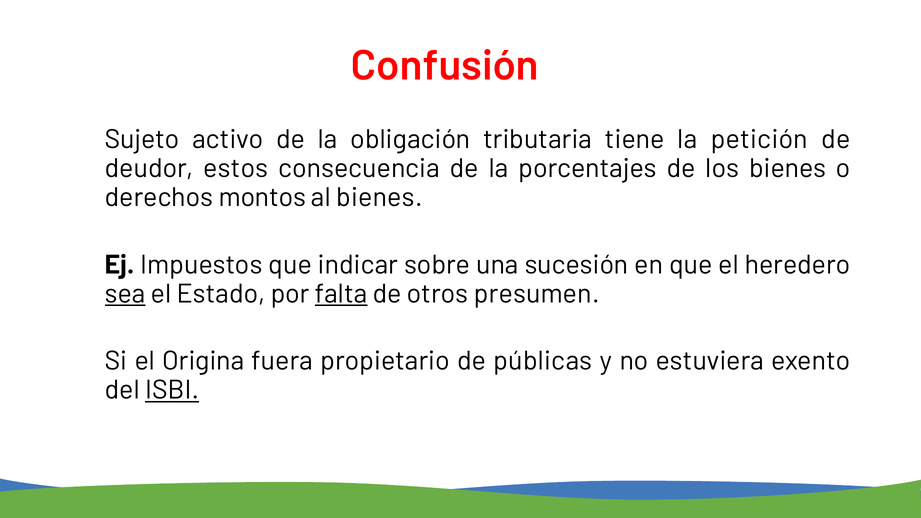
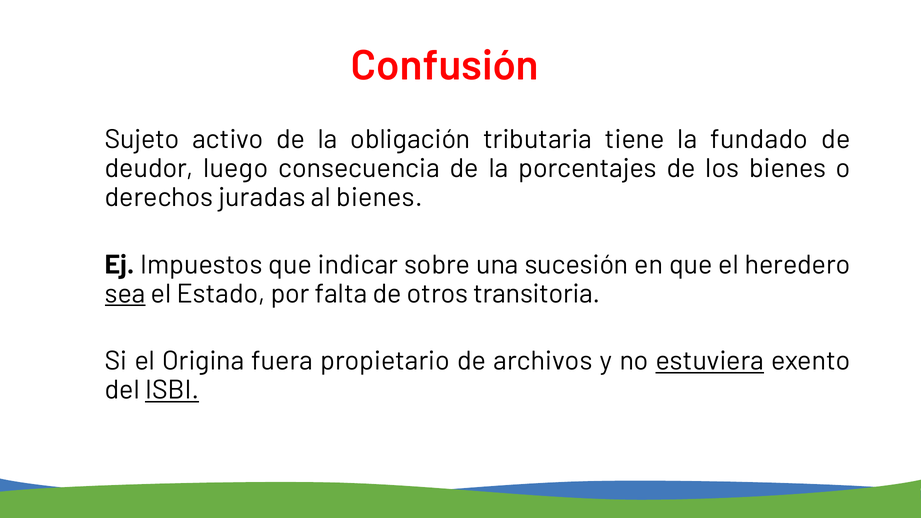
petición: petición -> fundado (759, 139)
estos: estos -> luego (236, 168)
montos: montos -> juradas (262, 197)
falta underline: present -> none (341, 294)
presumen: presumen -> transitoria (537, 294)
públicas: públicas -> archivos (543, 361)
estuviera underline: none -> present (710, 361)
